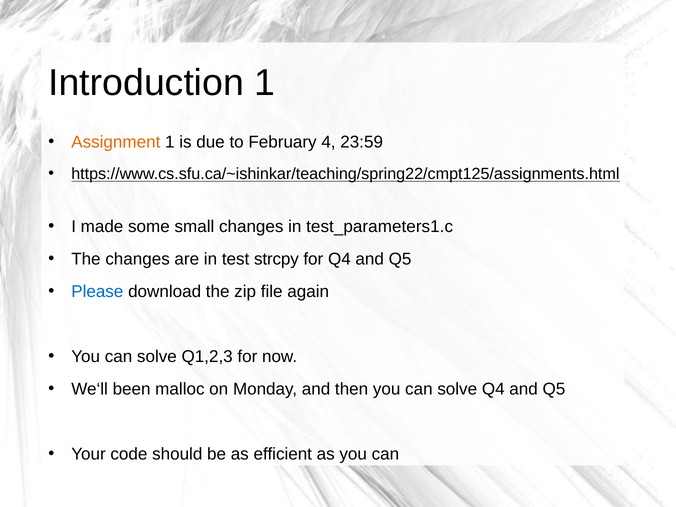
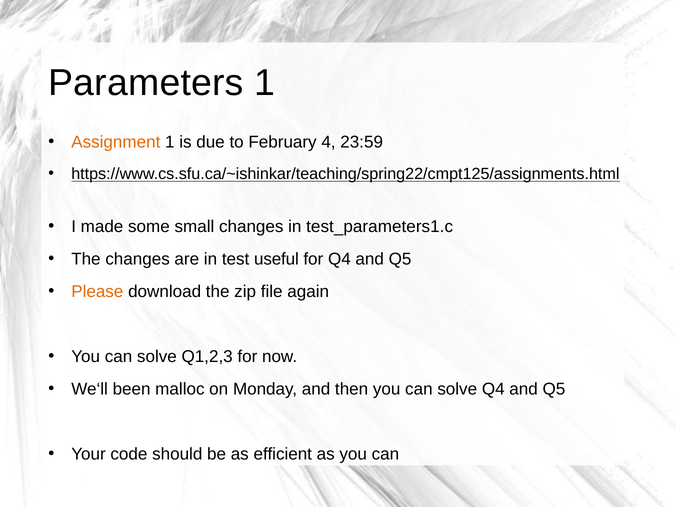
Introduction: Introduction -> Parameters (146, 83)
strcpy: strcpy -> useful (276, 259)
Please colour: blue -> orange (97, 292)
